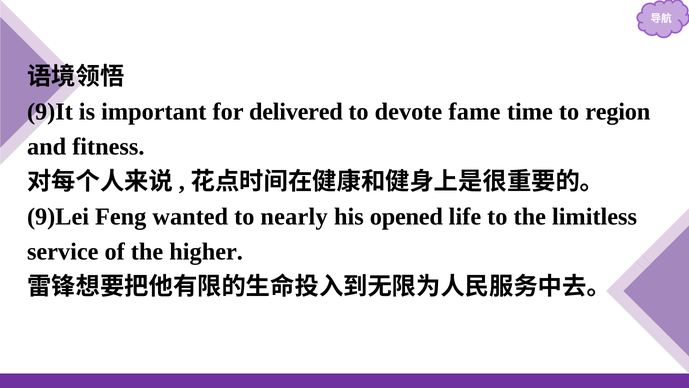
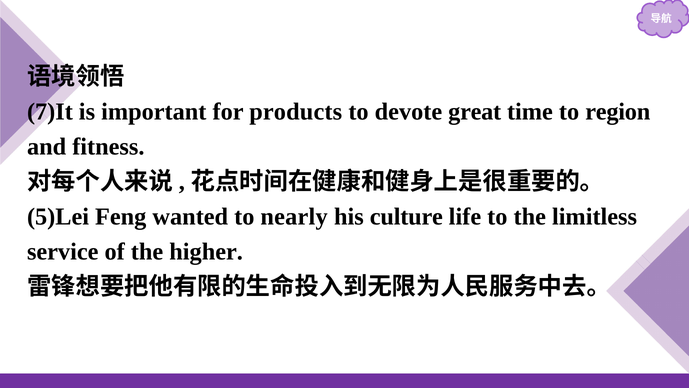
9)It: 9)It -> 7)It (50, 111)
delivered: delivered -> products (296, 111)
fame: fame -> great (475, 111)
9)Lei: 9)Lei -> 5)Lei (58, 216)
opened: opened -> culture (406, 216)
